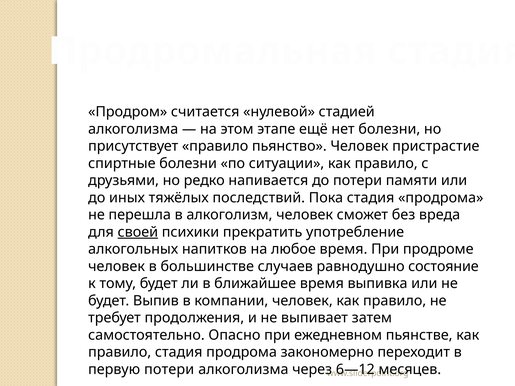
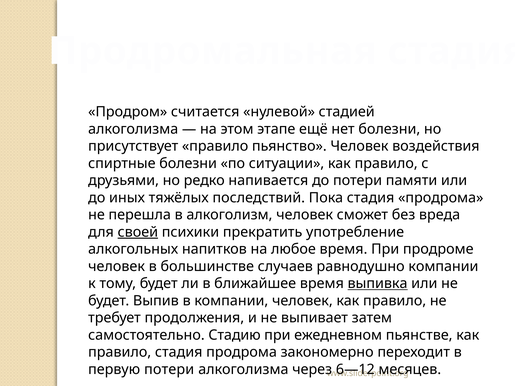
пристрастие: пристрастие -> воздействия (436, 146)
равнодушно состояние: состояние -> компании (443, 267)
выпивка underline: none -> present (378, 284)
Опасно: Опасно -> Стадию (235, 335)
